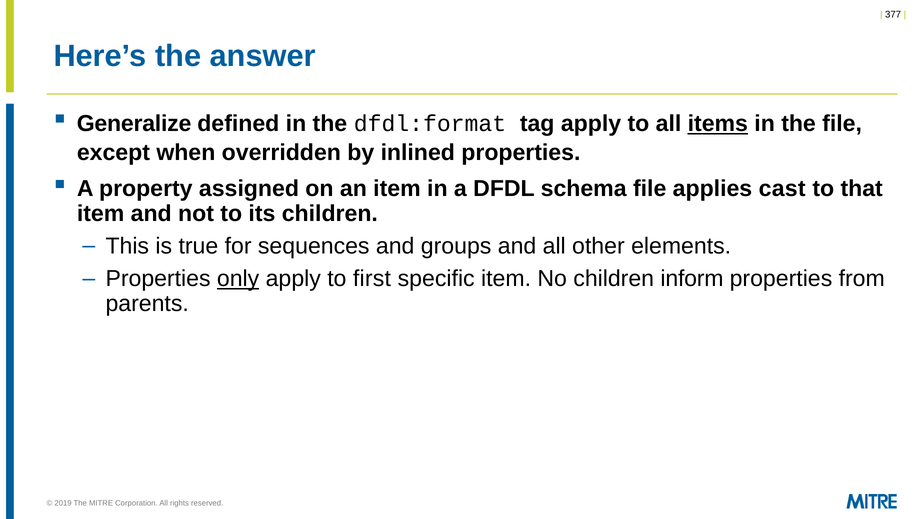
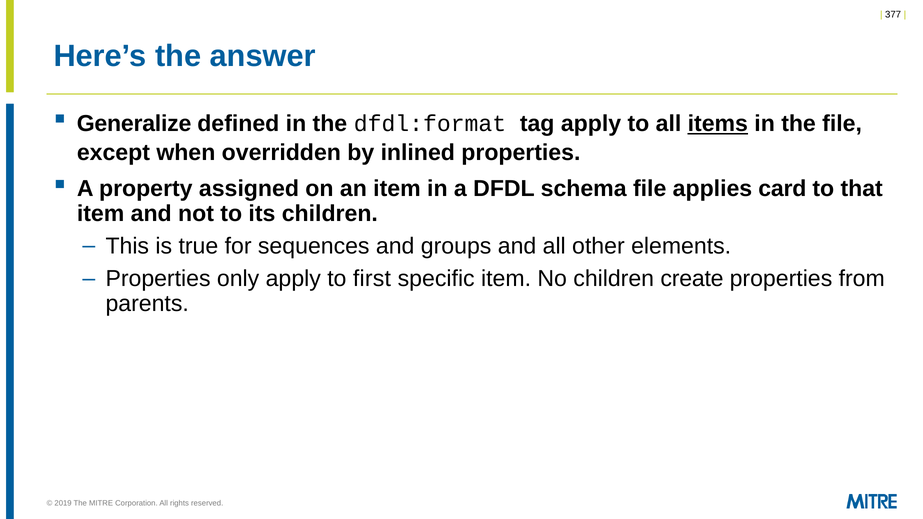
cast: cast -> card (782, 189)
only underline: present -> none (238, 279)
inform: inform -> create (692, 279)
